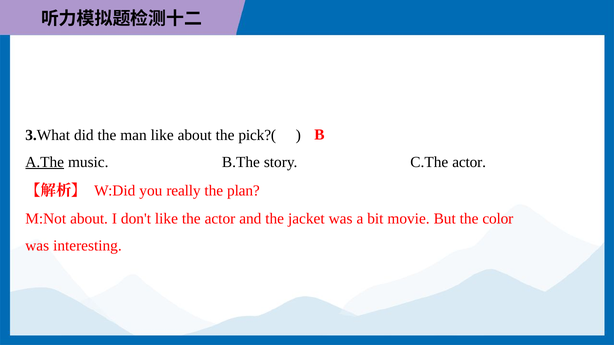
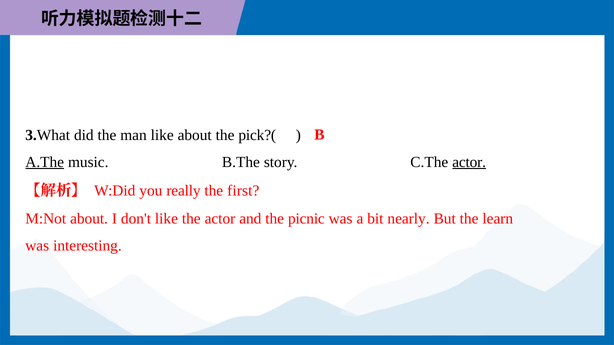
actor underline: none -> present (469, 162)
plan: plan -> first (243, 191)
jacket: jacket -> picnic (306, 219)
movie: movie -> nearly (409, 219)
color: color -> learn (498, 219)
